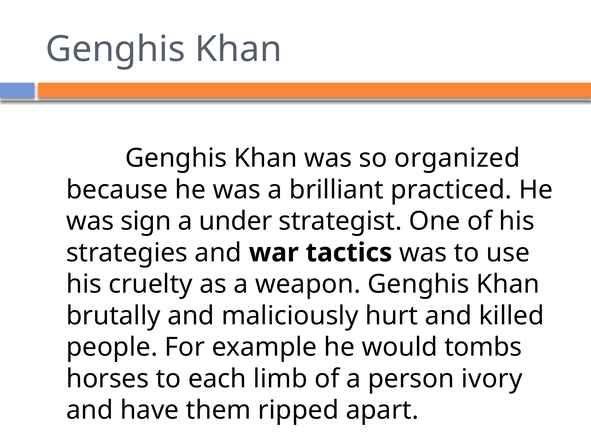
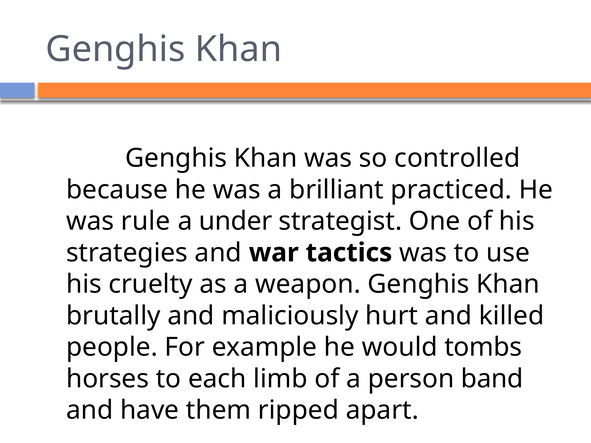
organized: organized -> controlled (457, 158)
sign: sign -> rule (146, 221)
ivory: ivory -> band (492, 379)
